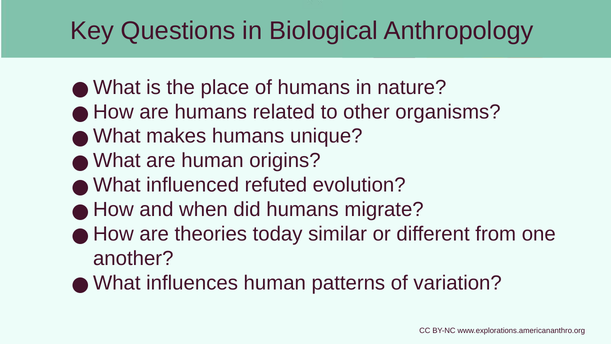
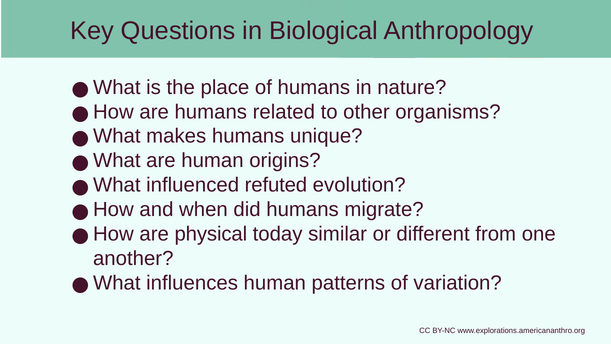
theories: theories -> physical (211, 234)
